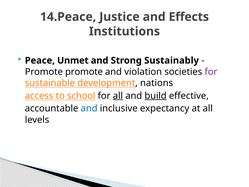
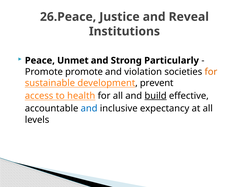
14.Peace: 14.Peace -> 26.Peace (68, 17)
Effects: Effects -> Reveal (189, 17)
Sustainably: Sustainably -> Particularly (172, 60)
for colour: purple -> orange (211, 72)
nations: nations -> prevent (157, 83)
school: school -> health (81, 96)
all underline: present -> none (118, 96)
